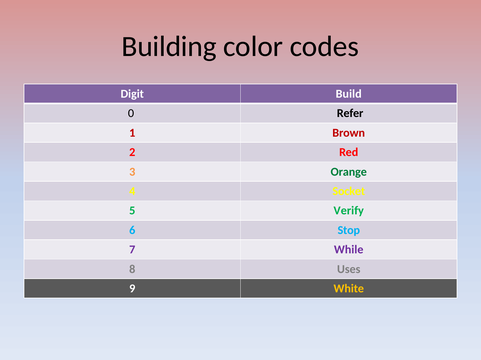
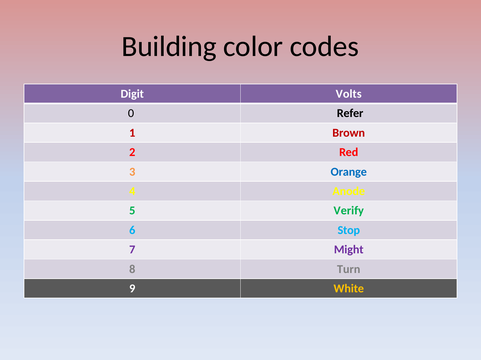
Build: Build -> Volts (349, 94)
Orange colour: green -> blue (349, 172)
Socket: Socket -> Anode (349, 192)
While: While -> Might (349, 250)
Uses: Uses -> Turn (349, 270)
